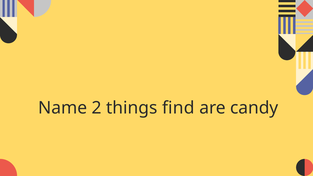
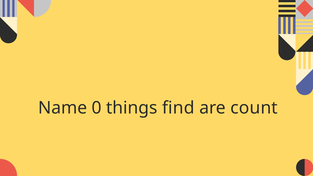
2: 2 -> 0 (97, 108)
candy: candy -> count (254, 108)
